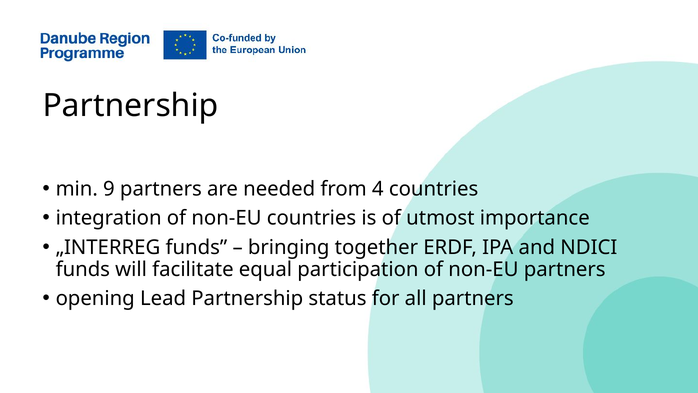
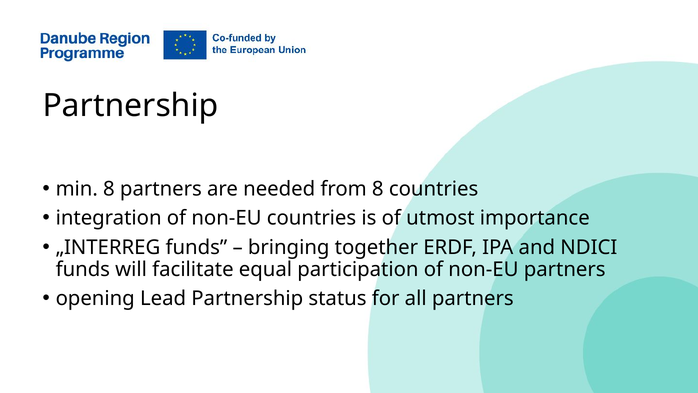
min 9: 9 -> 8 (109, 189)
from 4: 4 -> 8 (378, 189)
